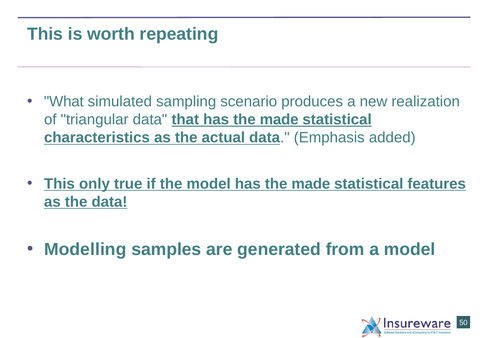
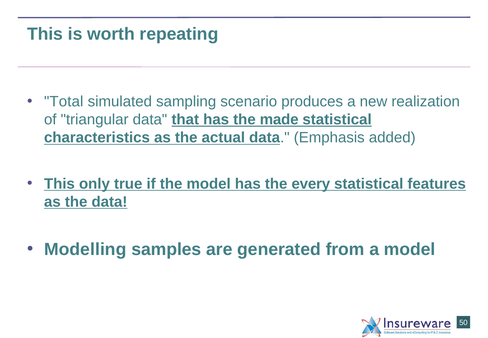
What: What -> Total (64, 102)
model has the made: made -> every (311, 184)
